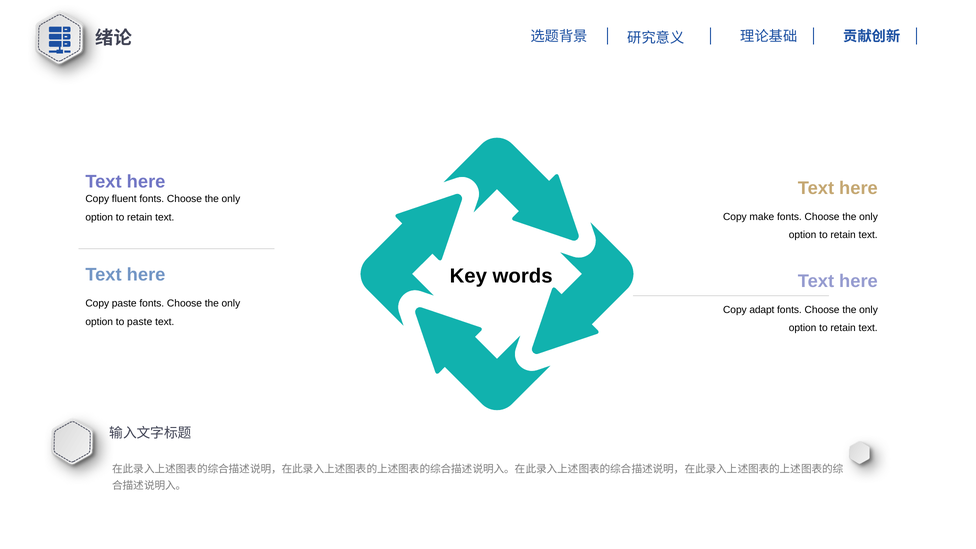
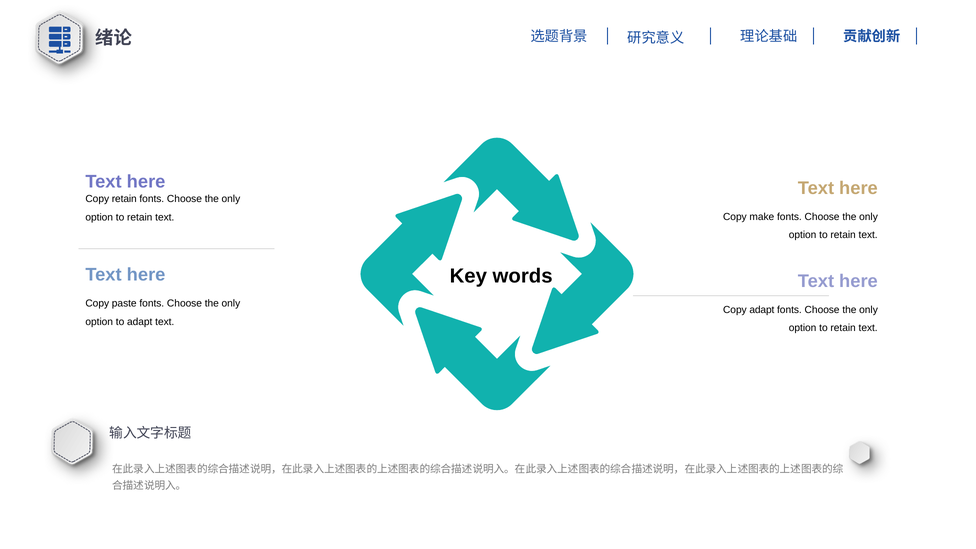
Copy fluent: fluent -> retain (124, 199)
to paste: paste -> adapt (140, 322)
